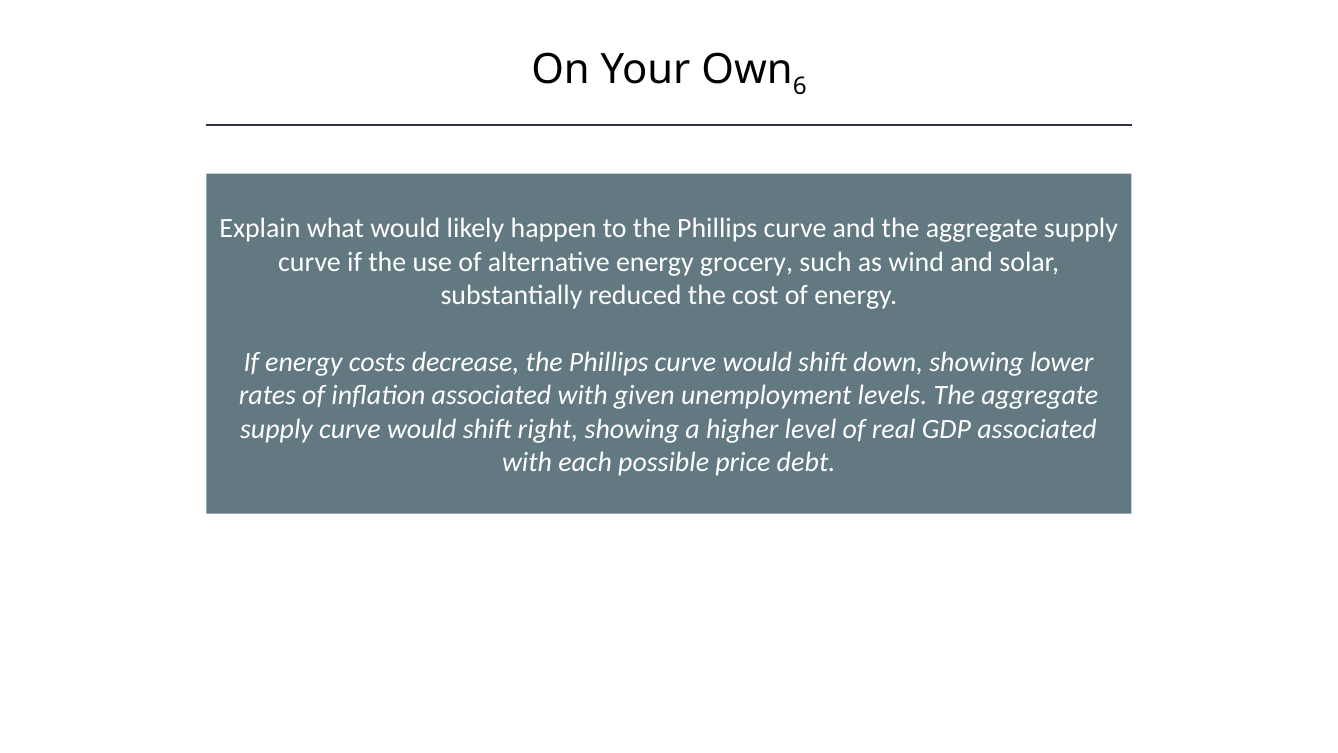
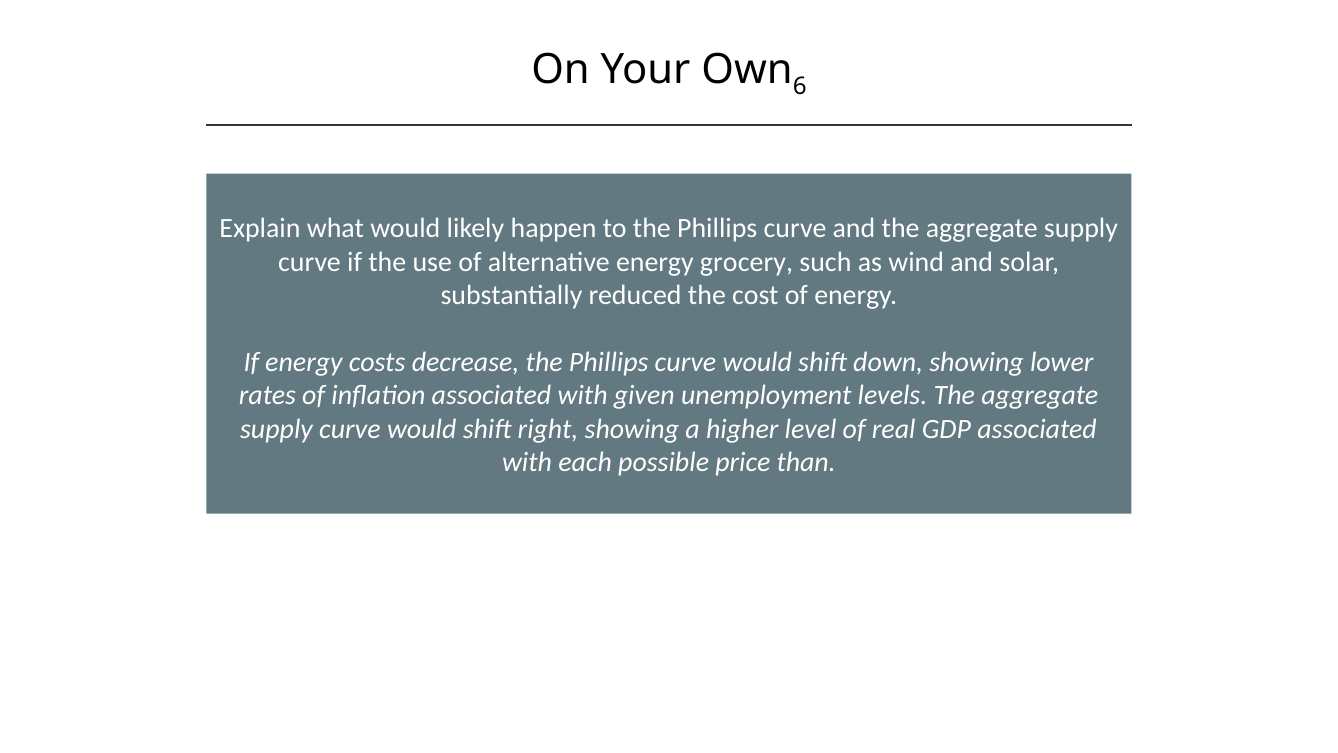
debt: debt -> than (806, 463)
